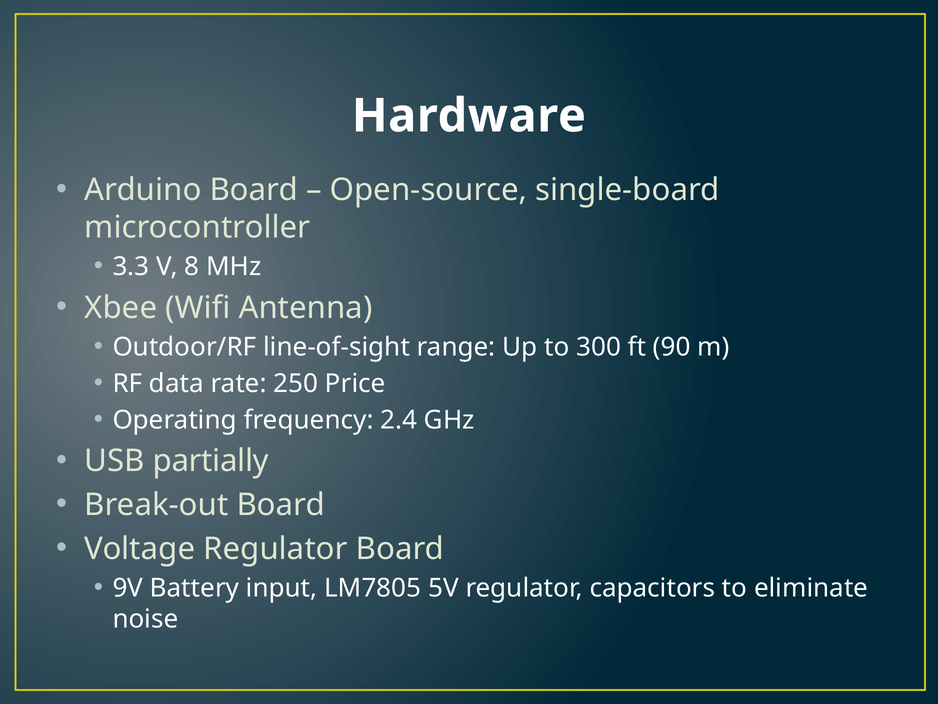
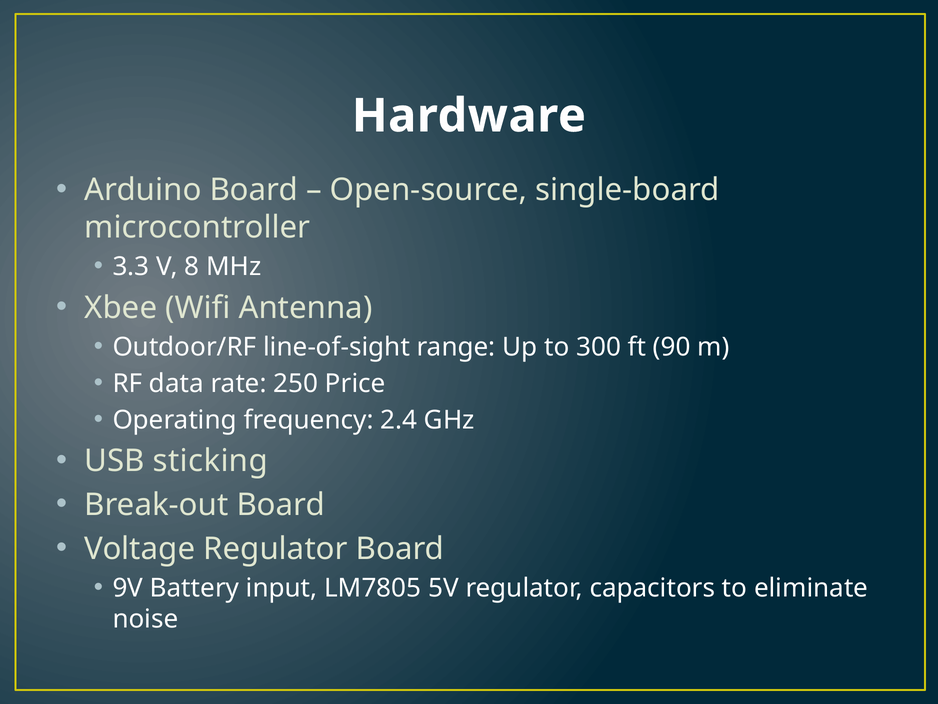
partially: partially -> sticking (210, 461)
